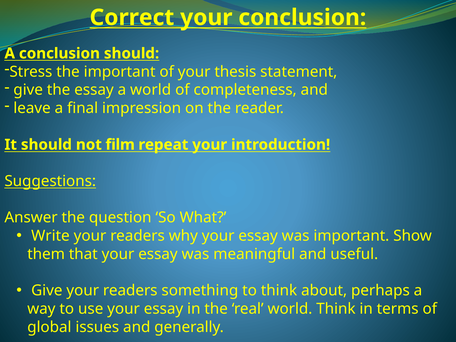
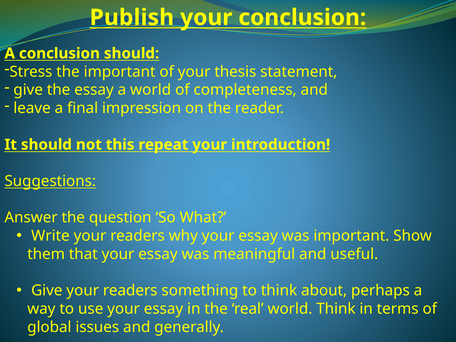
Correct: Correct -> Publish (132, 18)
film: film -> this (120, 145)
